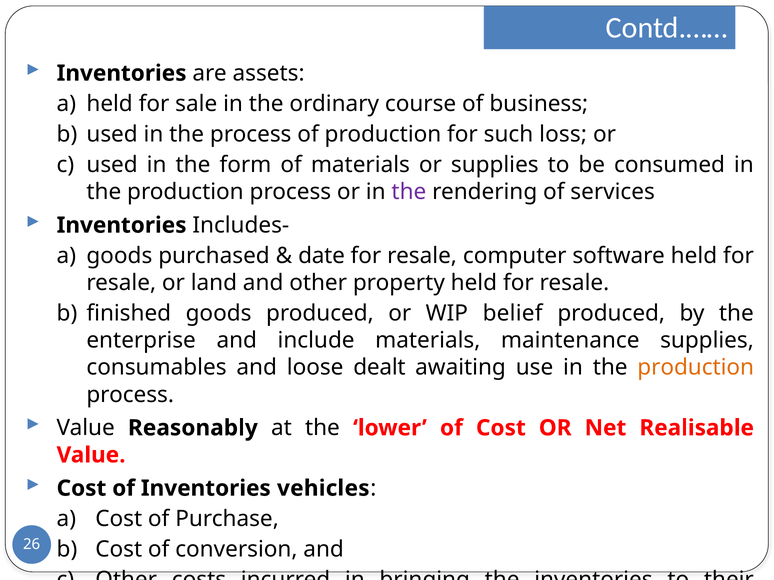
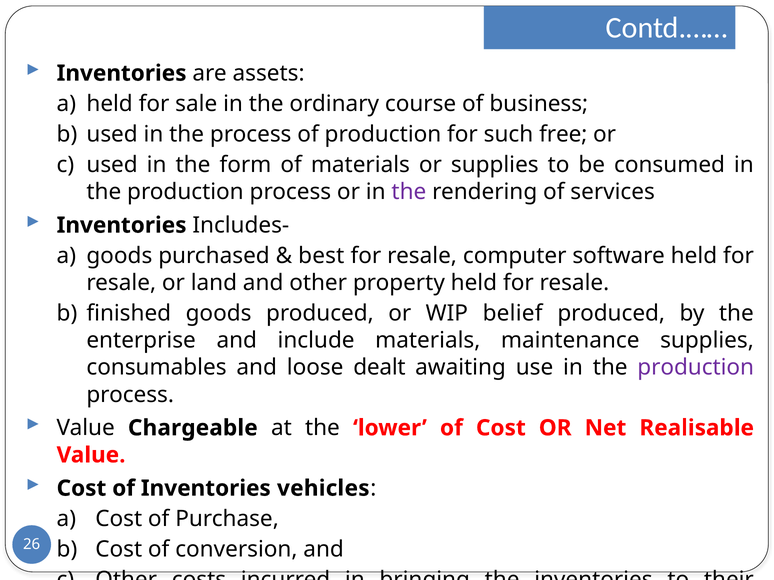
loss: loss -> free (563, 134)
date: date -> best (321, 256)
production colour: orange -> purple (696, 368)
Reasonably: Reasonably -> Chargeable (193, 428)
